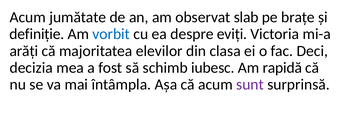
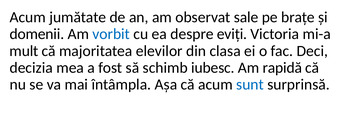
slab: slab -> sale (246, 17)
definiție: definiție -> domenii (37, 34)
arăți: arăți -> mult (24, 51)
sunt colour: purple -> blue (250, 85)
